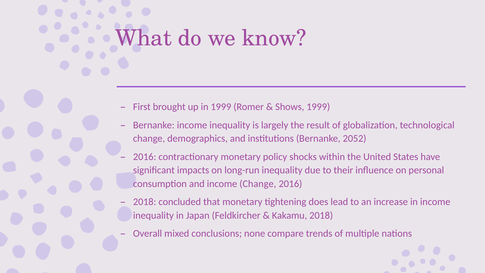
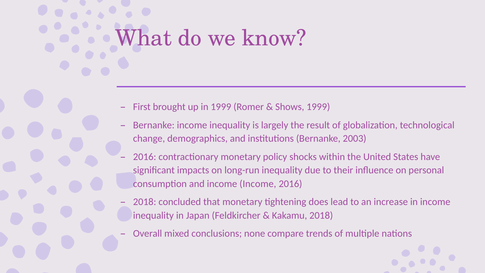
2052: 2052 -> 2003 (355, 139)
income Change: Change -> Income (258, 184)
